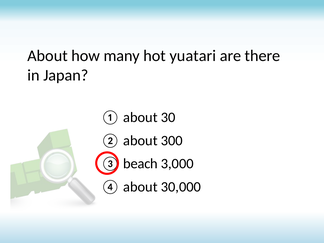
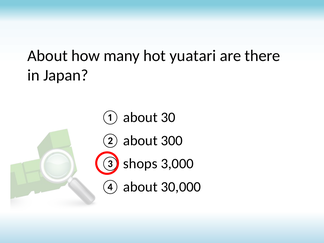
beach: beach -> shops (140, 164)
